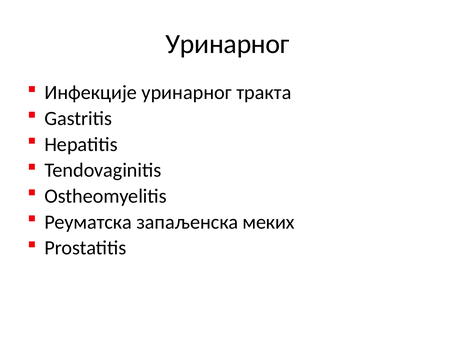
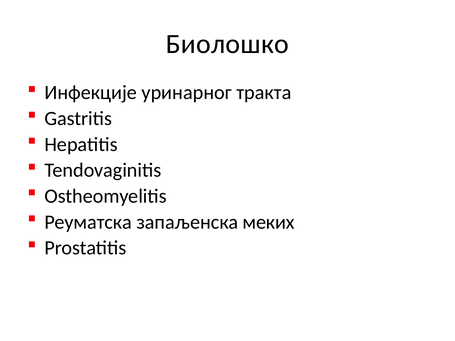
Уринарног: Уринарног -> Биолошко (227, 44)
